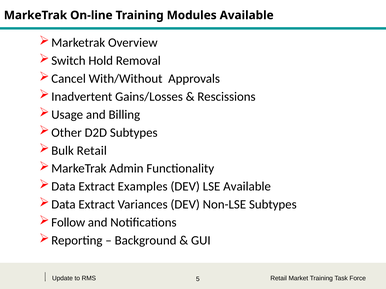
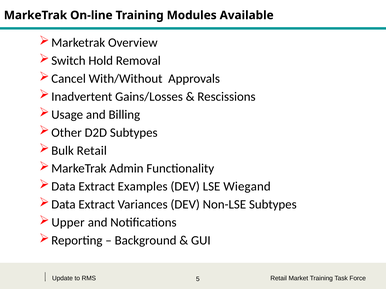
LSE Available: Available -> Wiegand (247, 187)
Follow: Follow -> Upper (68, 223)
